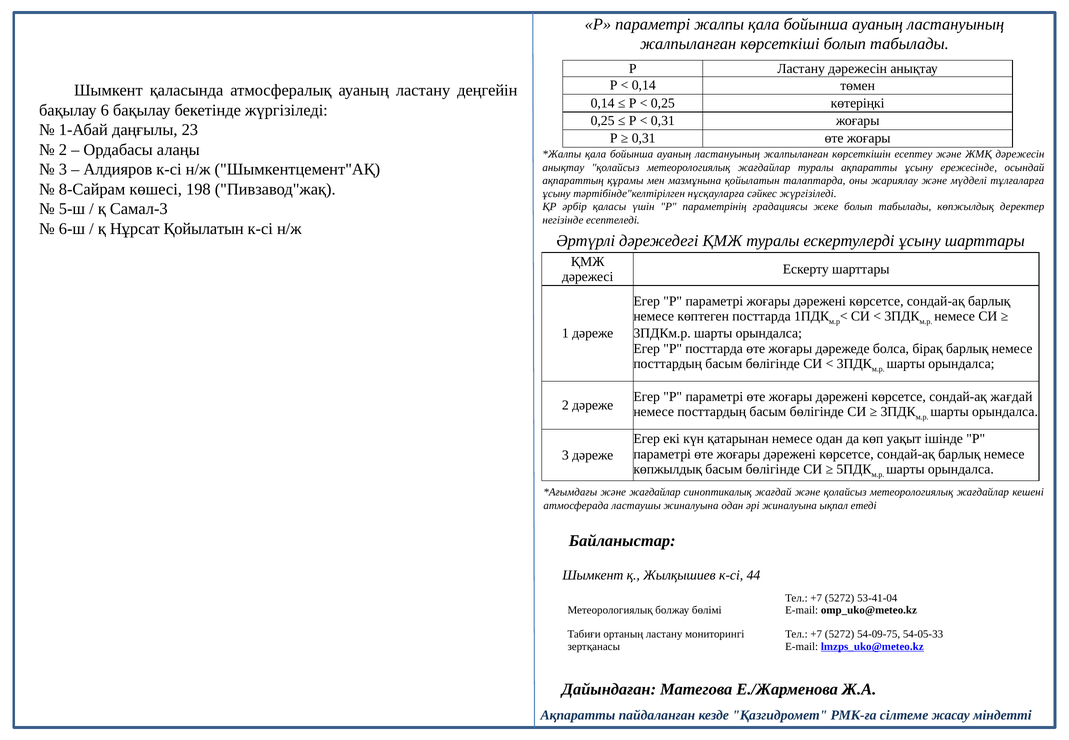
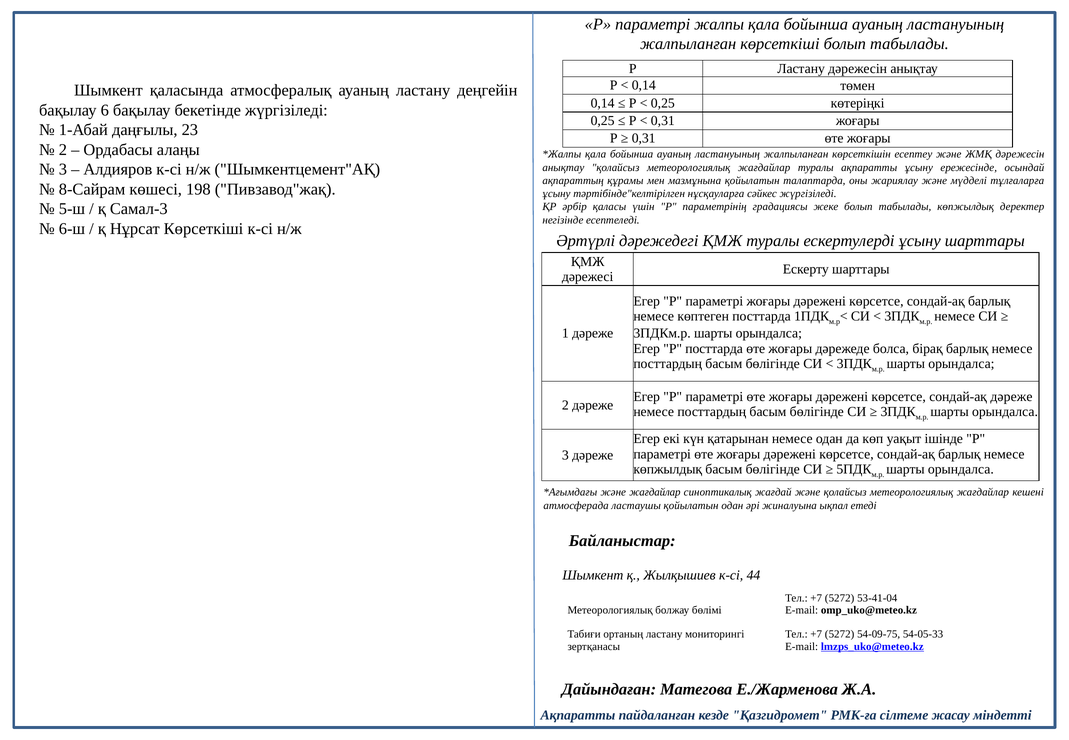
Нұрсат Қойылатын: Қойылатын -> Көрсеткіші (204, 229)
сондай-ақ жағдай: жағдай -> дәреже (1011, 397)
ластаушы жиналуына: жиналуына -> қойылатын (691, 506)
